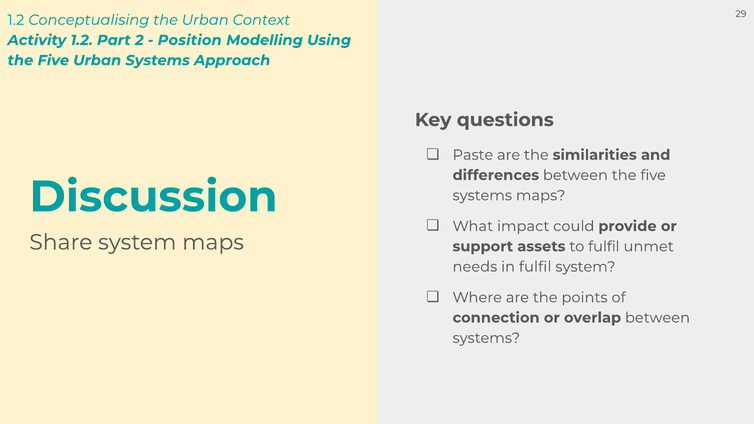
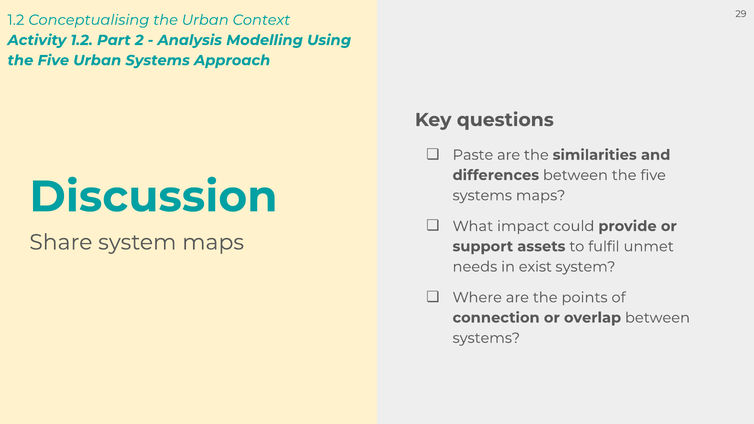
Position: Position -> Analysis (190, 40)
in fulfil: fulfil -> exist (535, 267)
